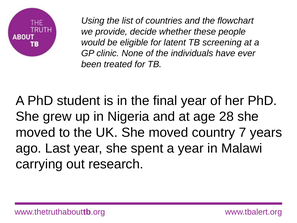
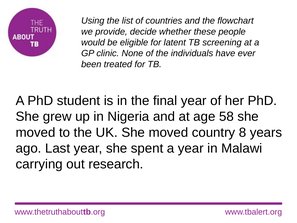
28: 28 -> 58 (226, 116)
7: 7 -> 8 (243, 132)
